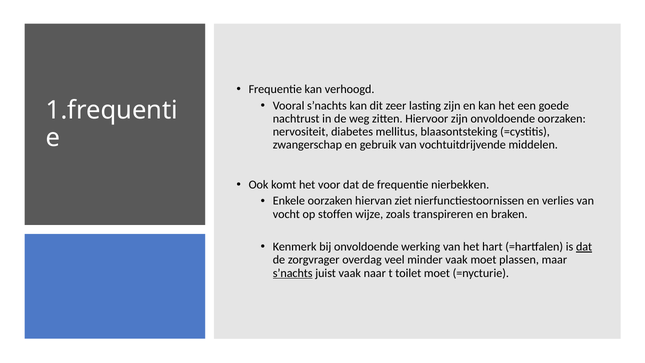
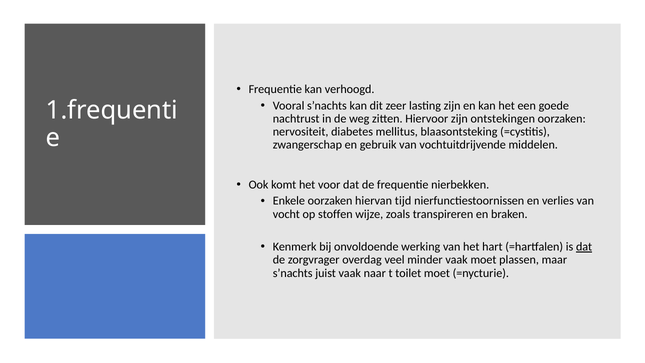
zijn onvoldoende: onvoldoende -> ontstekingen (503, 119)
ziet: ziet -> tijd (403, 201)
s’nachts underline: present -> none (293, 273)
